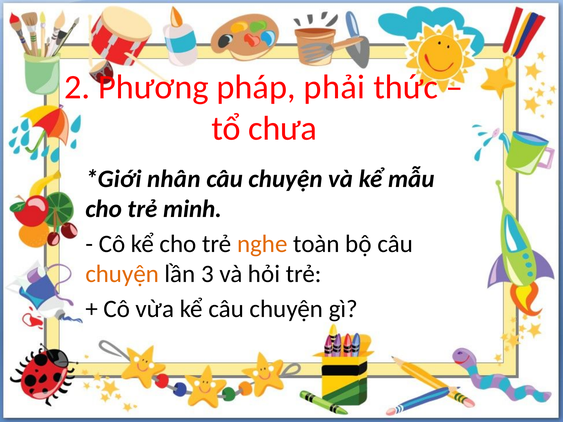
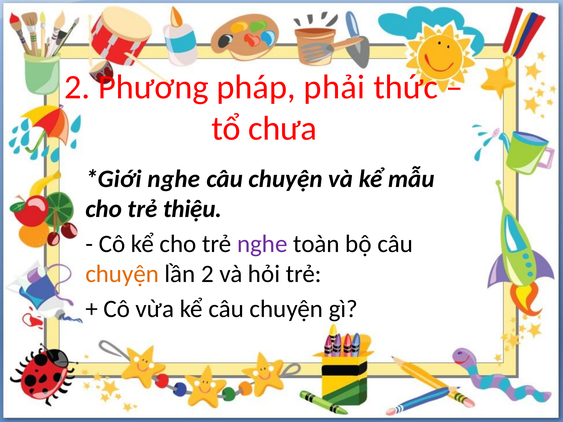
nhân: nhân -> nghe (174, 179)
minh: minh -> thiệu (193, 209)
nghe colour: orange -> purple (262, 244)
lần 3: 3 -> 2 (207, 274)
